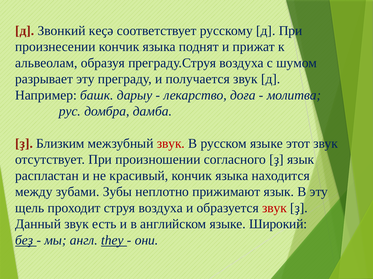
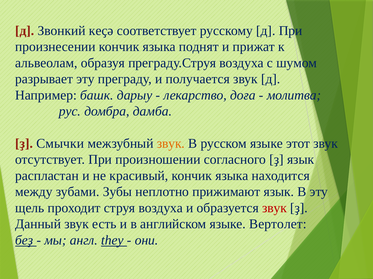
Близким: Близким -> Смычки (60, 144)
звук colour: red -> orange (171, 144)
Широкий: Широкий -> Вертолет (278, 225)
